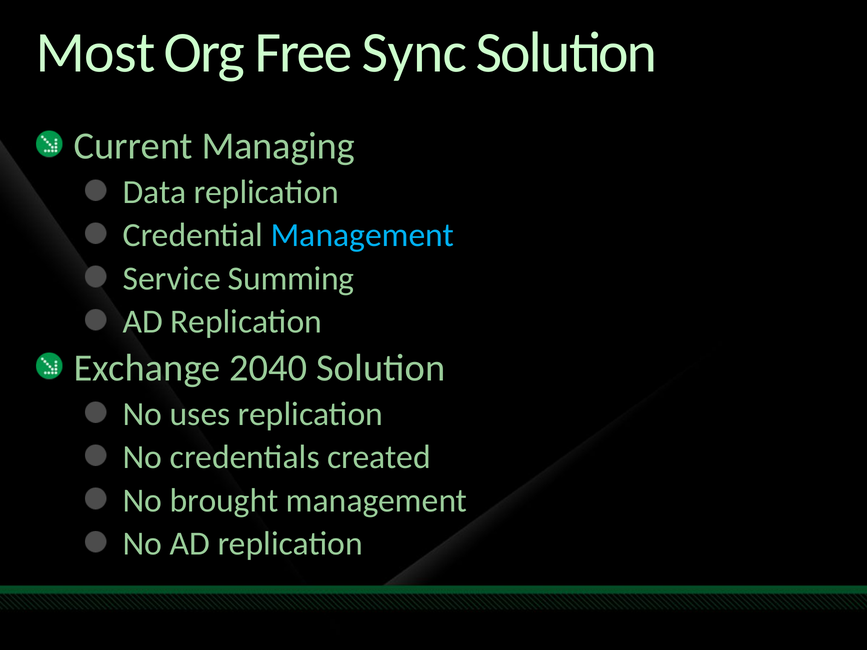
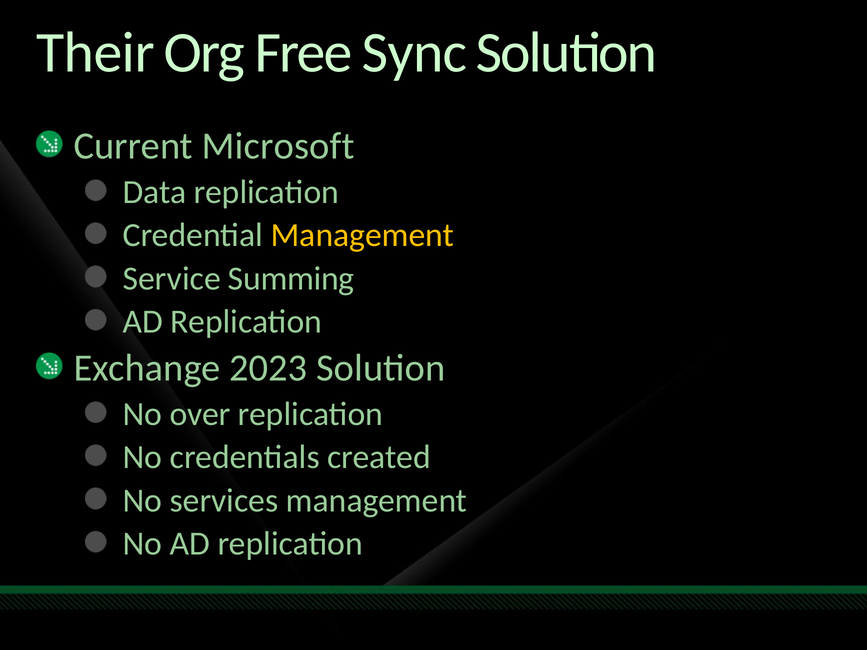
Most: Most -> Their (95, 53)
Managing: Managing -> Microsoft (278, 146)
Management colour: light blue -> yellow (362, 235)
2040: 2040 -> 2023 (268, 368)
uses: uses -> over (200, 414)
brought: brought -> services (224, 501)
